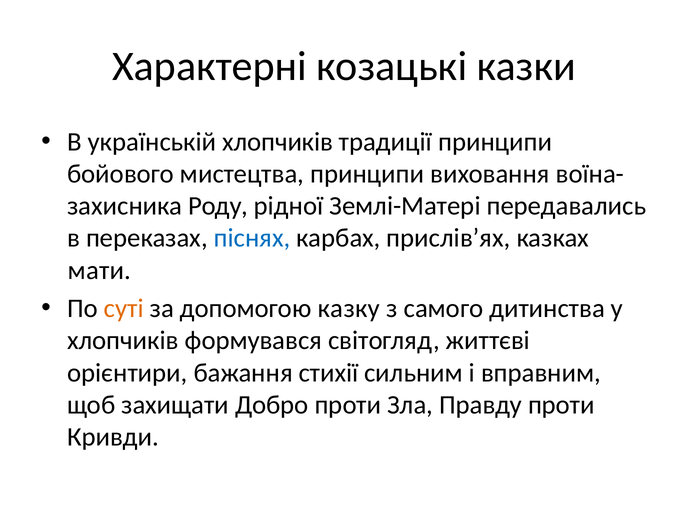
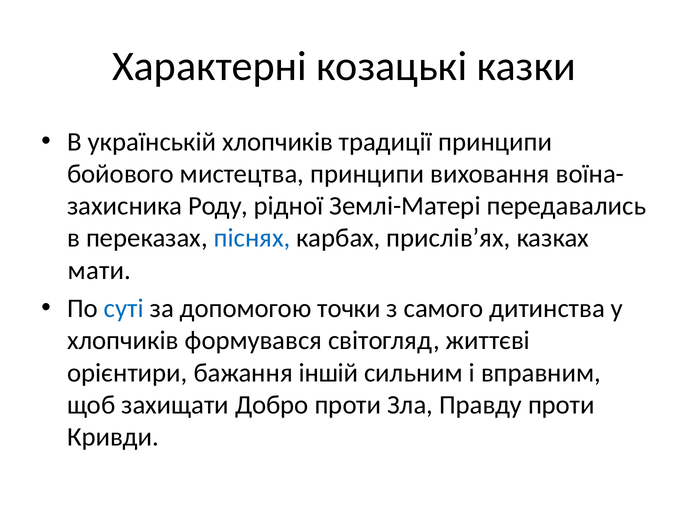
суті colour: orange -> blue (124, 309)
казку: казку -> точки (349, 309)
стихії: стихії -> іншій (329, 373)
